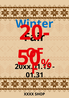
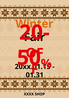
Winter colour: blue -> orange (34, 24)
